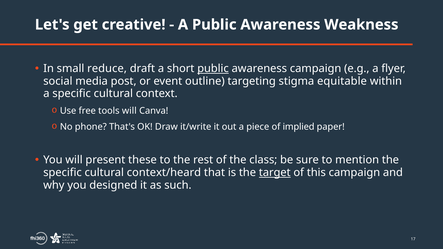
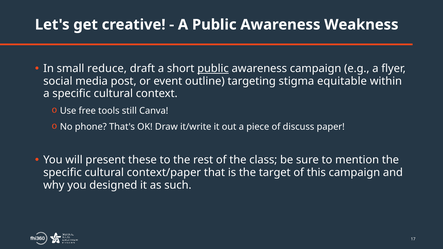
tools will: will -> still (129, 111)
implied: implied -> discuss (299, 127)
context/heard: context/heard -> context/paper (164, 173)
target underline: present -> none (275, 173)
